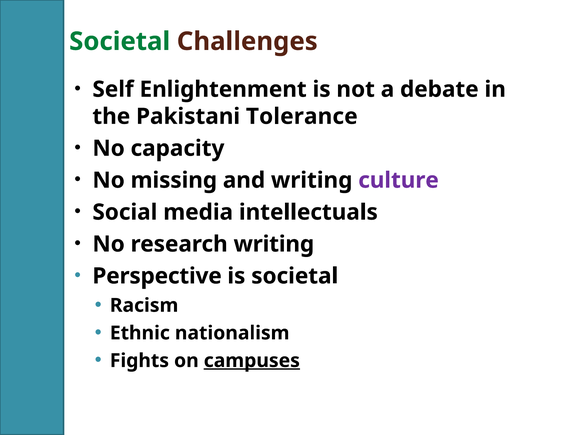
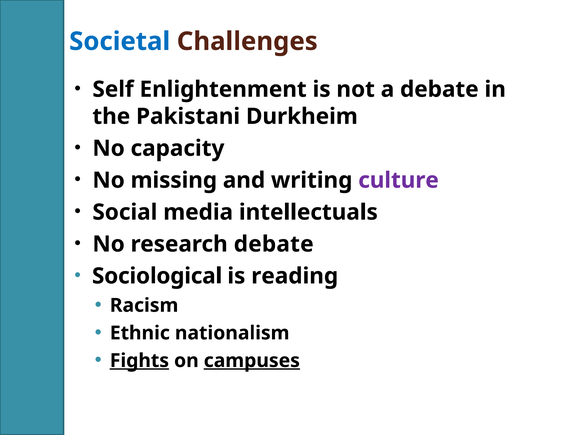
Societal colour: green -> blue (120, 41)
Tolerance: Tolerance -> Durkheim (302, 116)
research writing: writing -> debate (274, 244)
Perspective: Perspective -> Sociological (157, 276)
is societal: societal -> reading (295, 276)
Fights underline: none -> present (139, 361)
